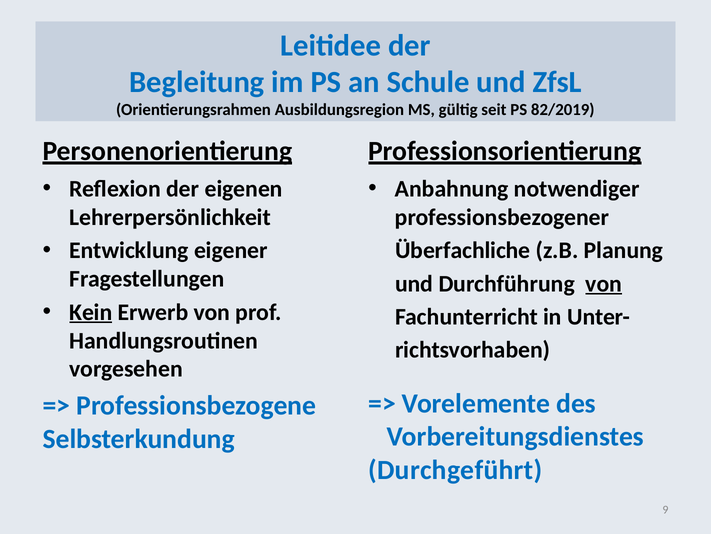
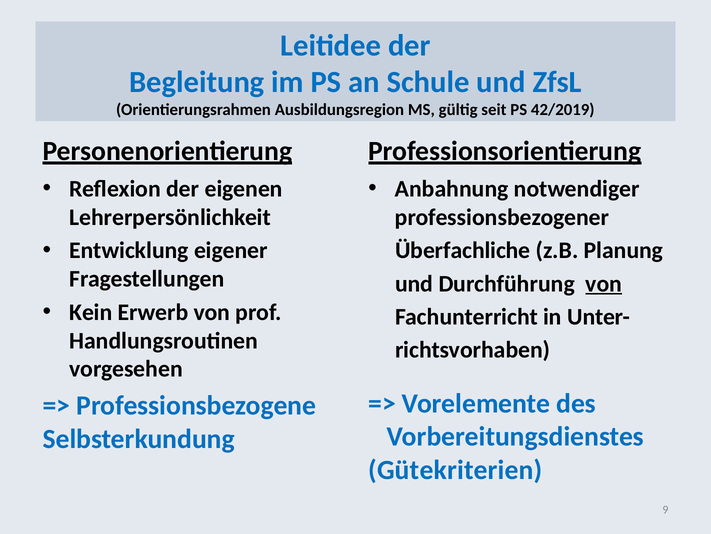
82/2019: 82/2019 -> 42/2019 (563, 110)
Kein underline: present -> none (91, 312)
Durchgeführt: Durchgeführt -> Gütekriterien (455, 469)
